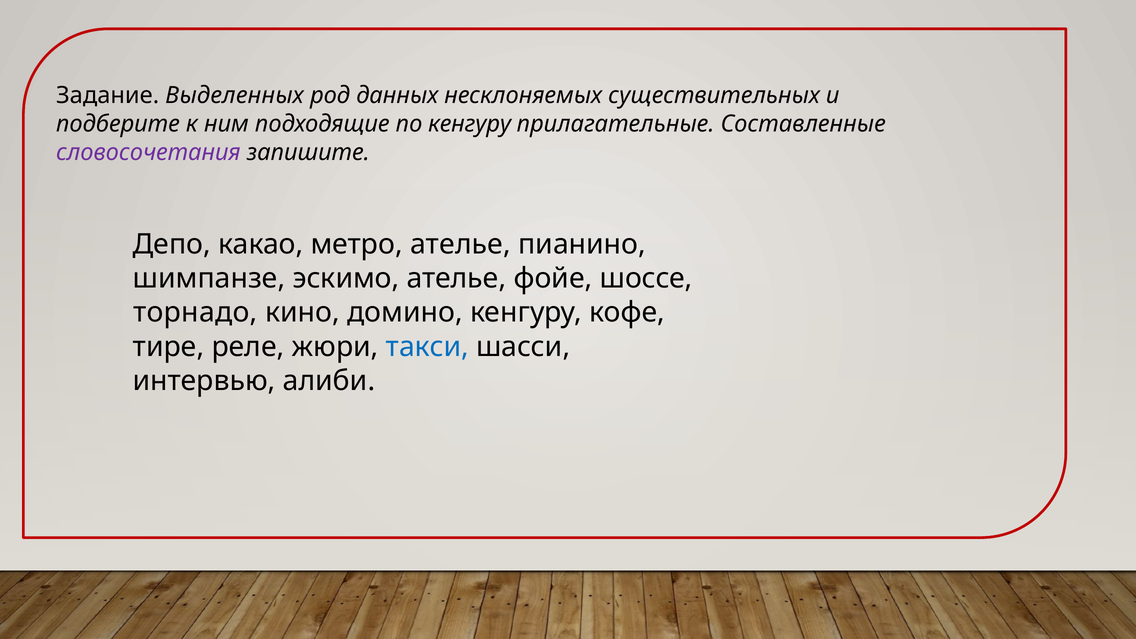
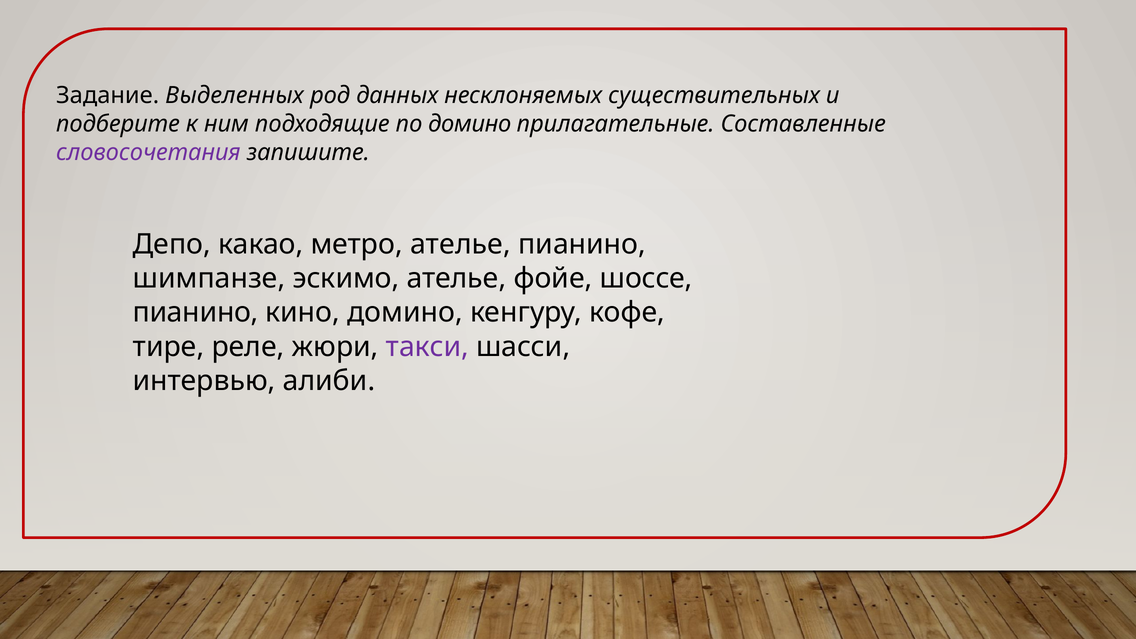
по кенгуру: кенгуру -> домино (470, 124)
торнадо: торнадо -> пианино (196, 313)
такси colour: blue -> purple (427, 347)
